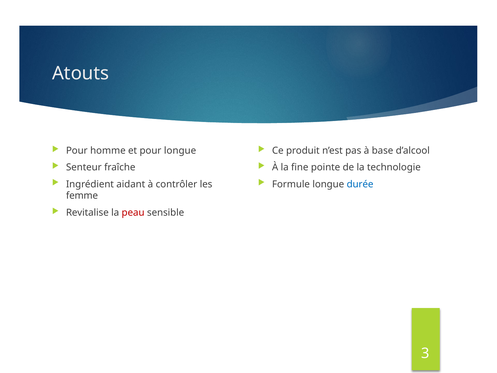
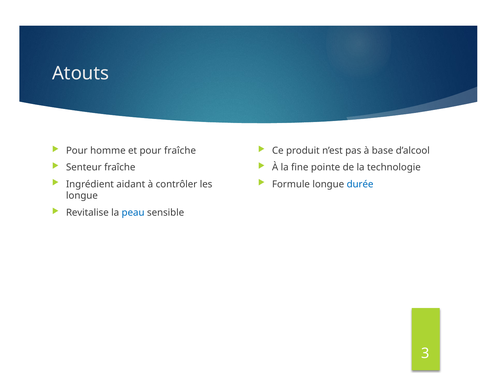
pour longue: longue -> fraîche (180, 150)
femme: femme -> longue (82, 196)
peau colour: red -> blue (133, 212)
